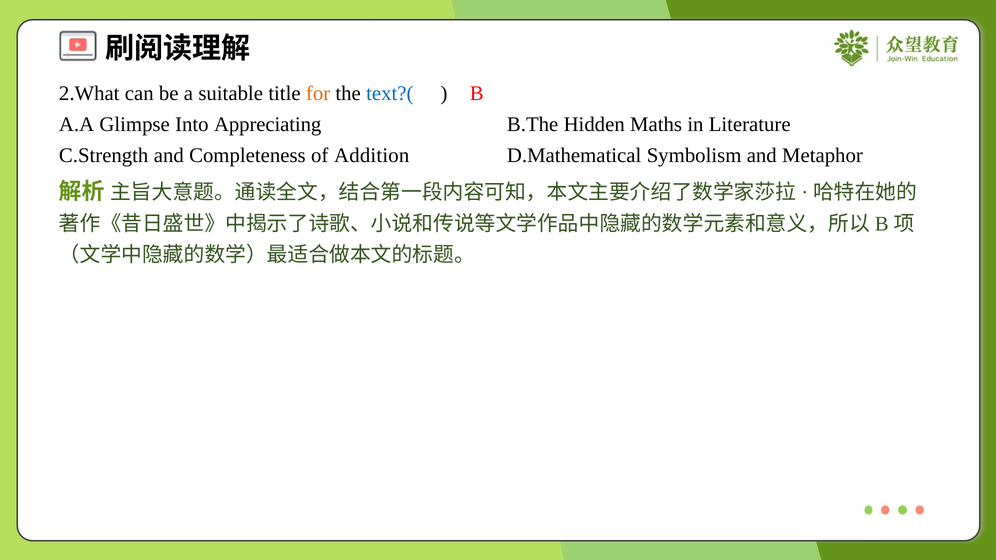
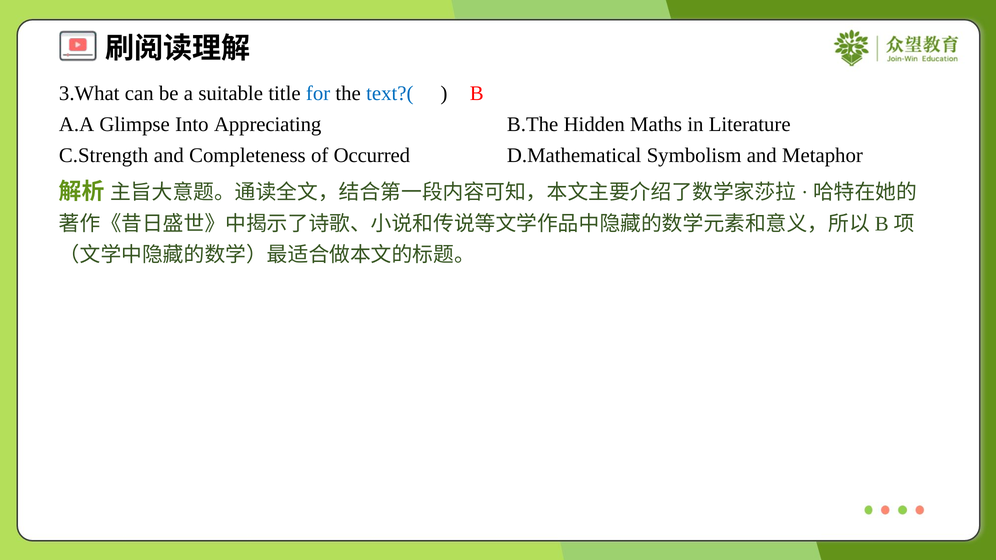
2.What: 2.What -> 3.What (89, 93)
for colour: orange -> blue (318, 93)
Addition: Addition -> Occurred (372, 156)
